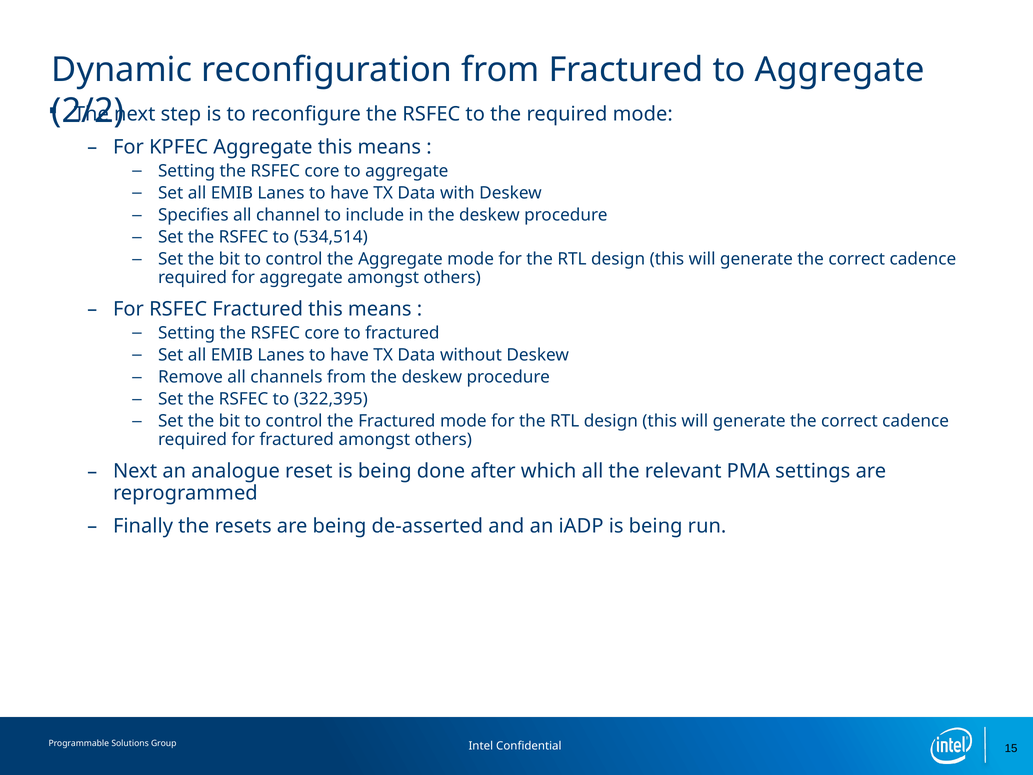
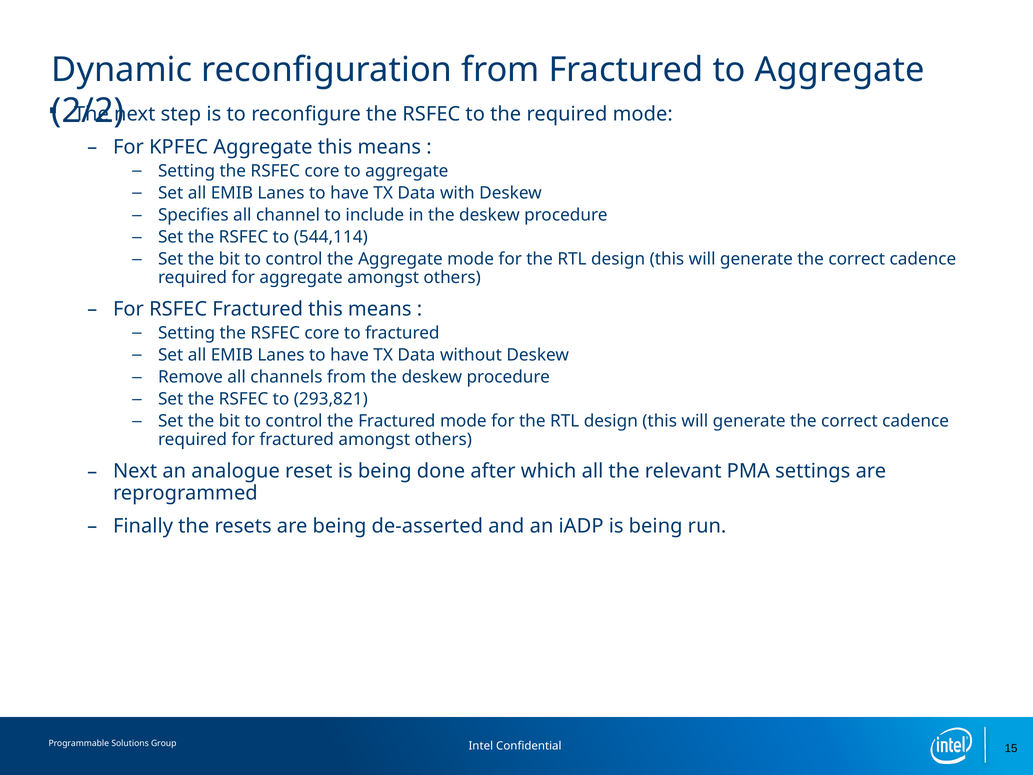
534,514: 534,514 -> 544,114 (331, 237)
322,395: 322,395 -> 293,821 (331, 399)
